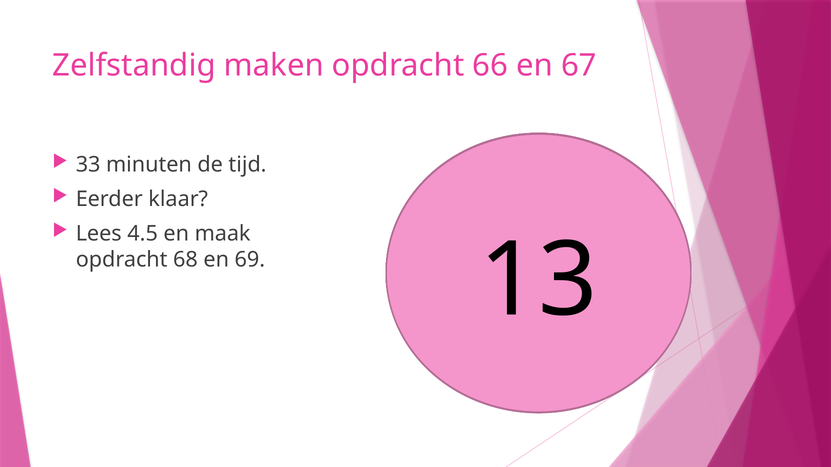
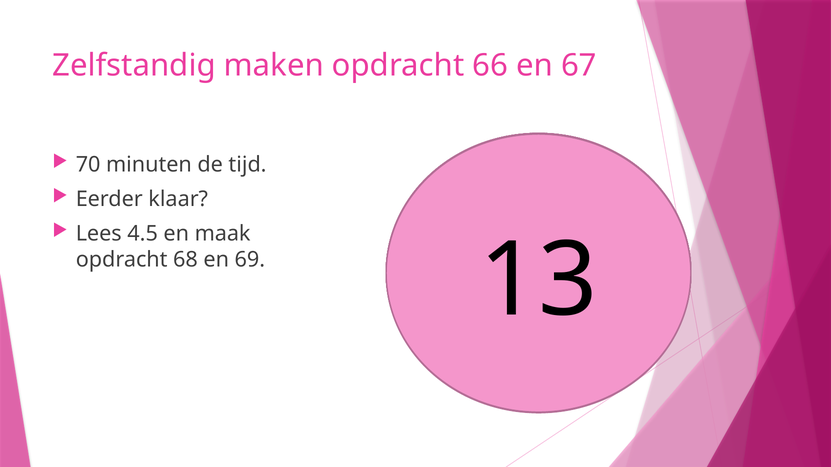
33: 33 -> 70 (88, 165)
